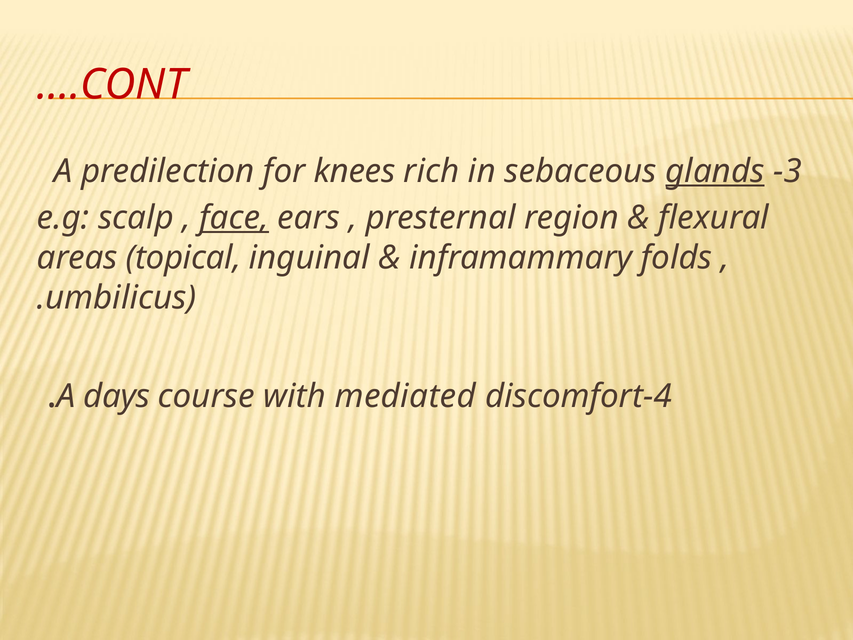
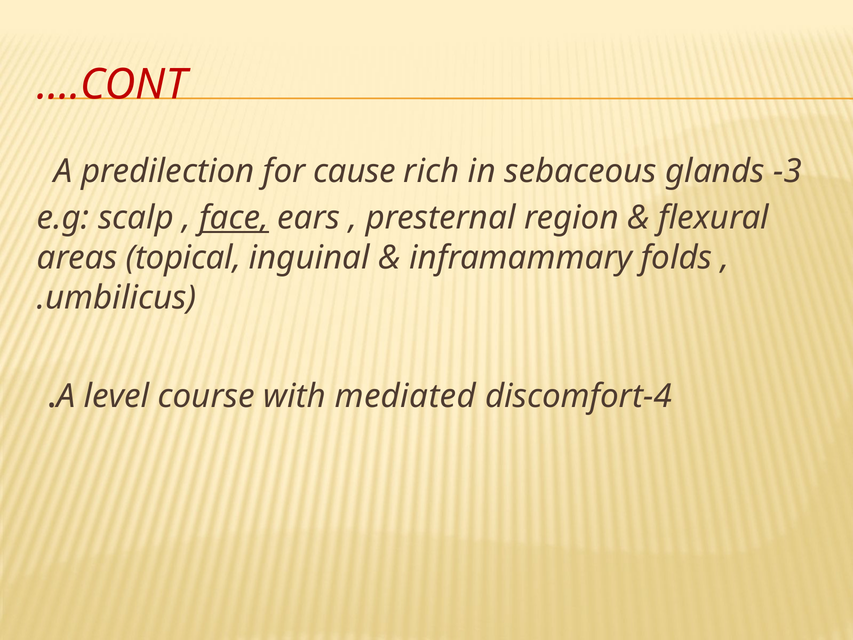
knees: knees -> cause (355, 171)
glands underline: present -> none (715, 171)
days: days -> level (117, 396)
